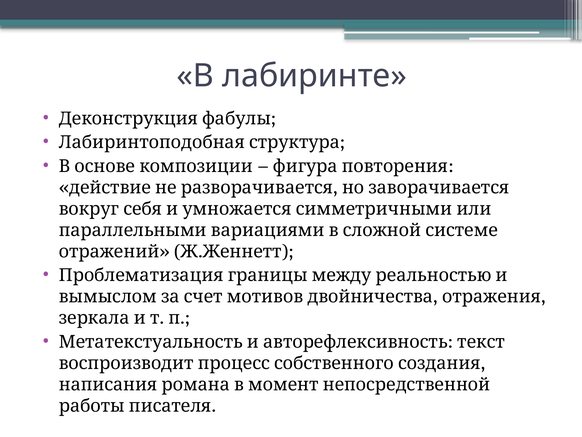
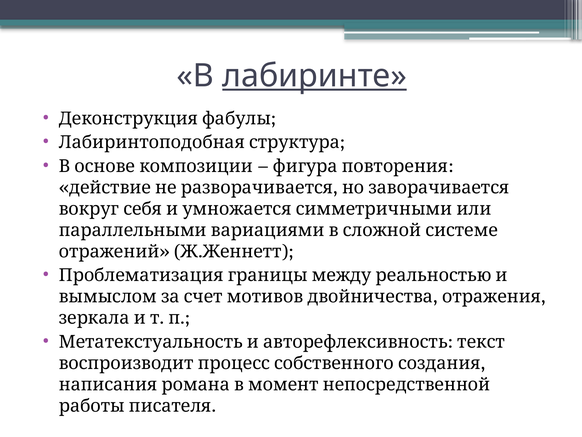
лабиринте underline: none -> present (315, 76)
